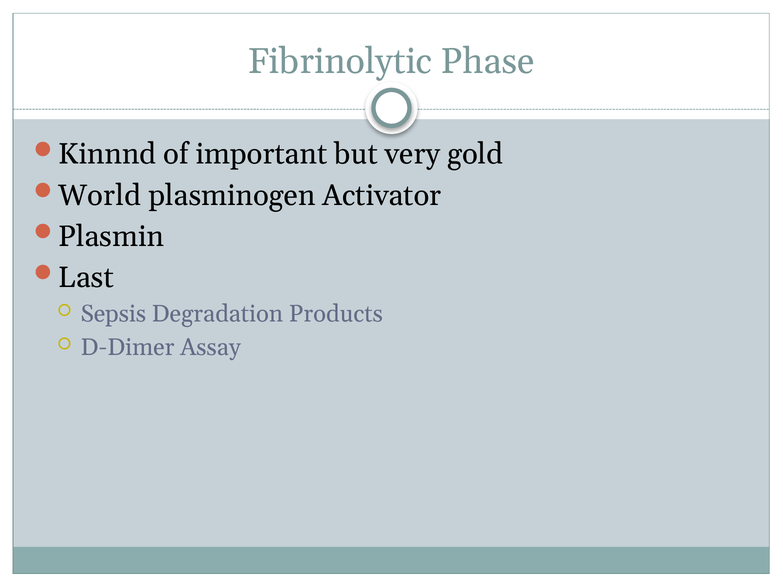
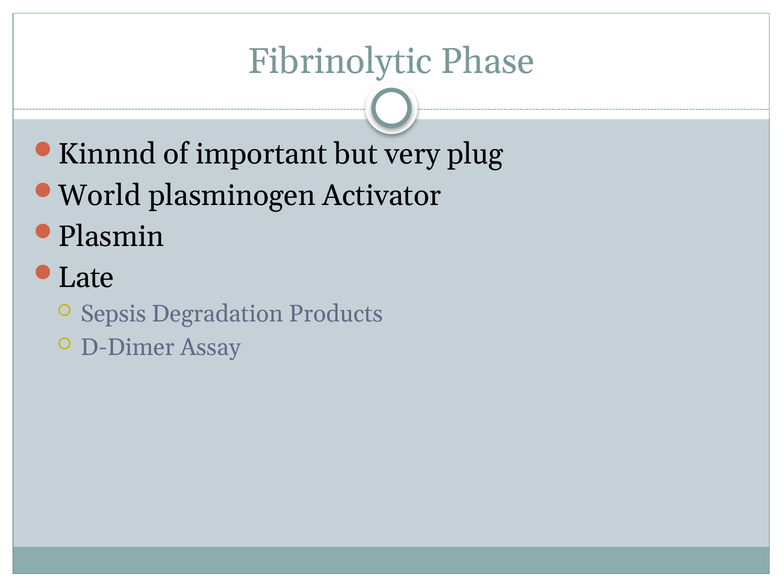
gold: gold -> plug (475, 154)
Last: Last -> Late (86, 278)
